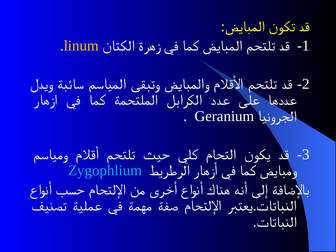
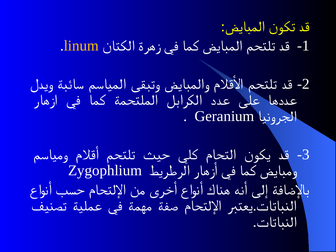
Zygophlium colour: light blue -> white (105, 171)
